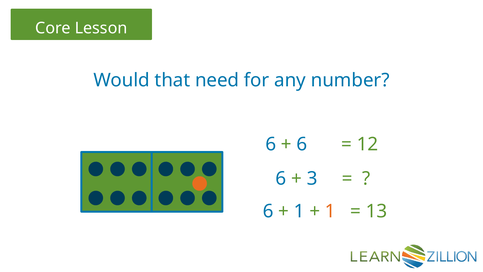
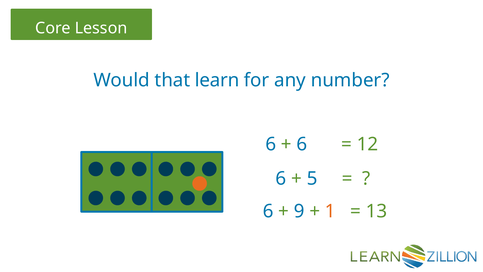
need: need -> learn (217, 80)
3: 3 -> 5 (312, 178)
1: 1 -> 9 (299, 211)
